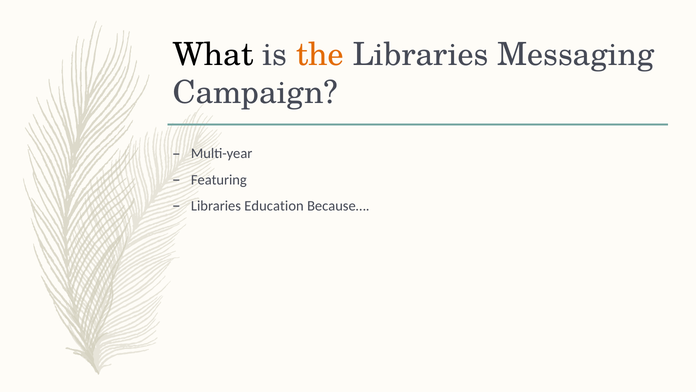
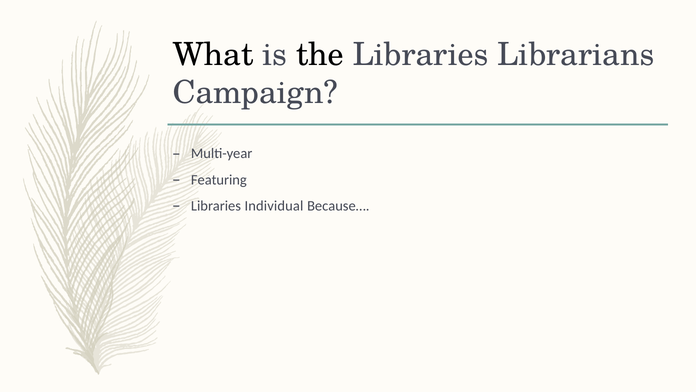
the colour: orange -> black (320, 55)
Messaging: Messaging -> Librarians (576, 55)
Education: Education -> Individual (274, 206)
